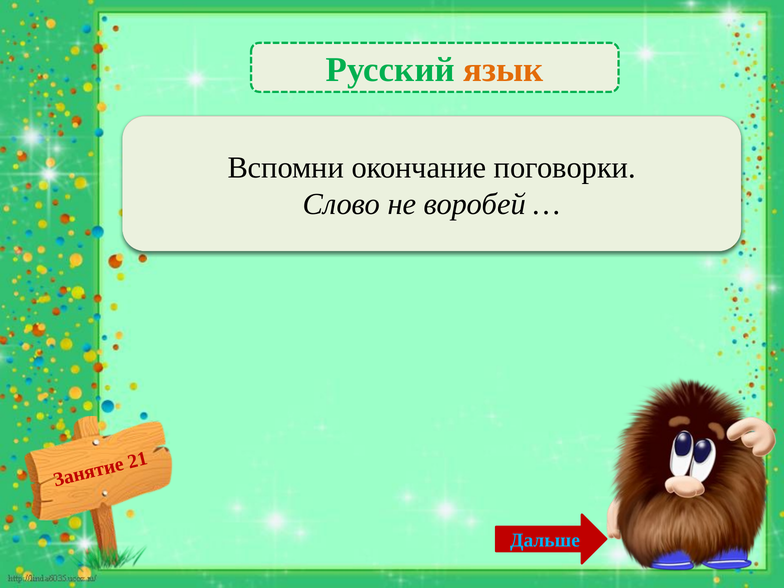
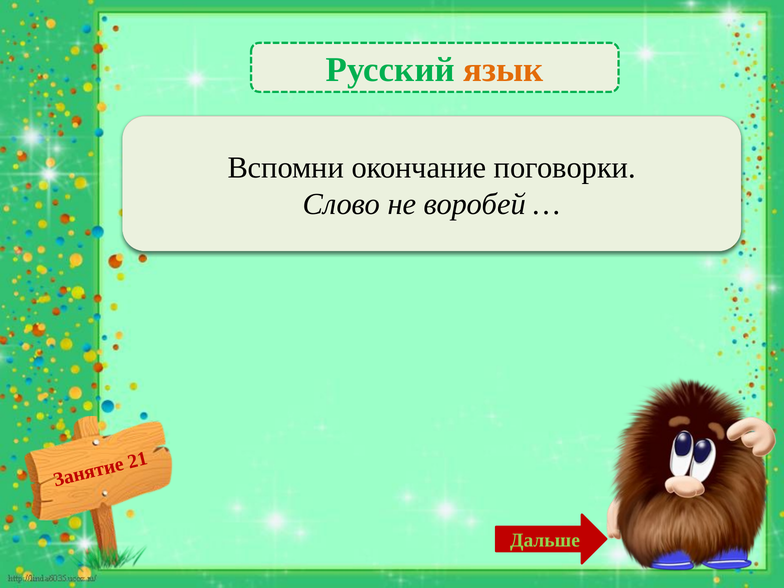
Дальше colour: light blue -> light green (545, 540)
